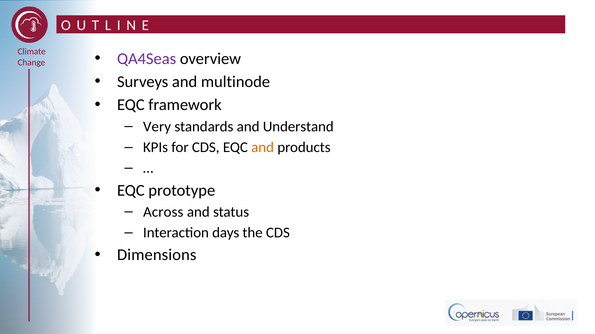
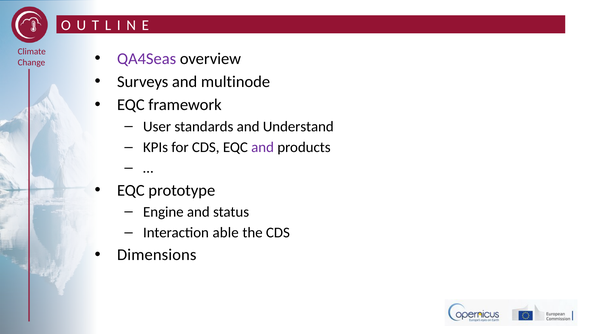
Very: Very -> User (157, 127)
and colour: orange -> purple (263, 148)
Across: Across -> Engine (163, 212)
days: days -> able (226, 233)
